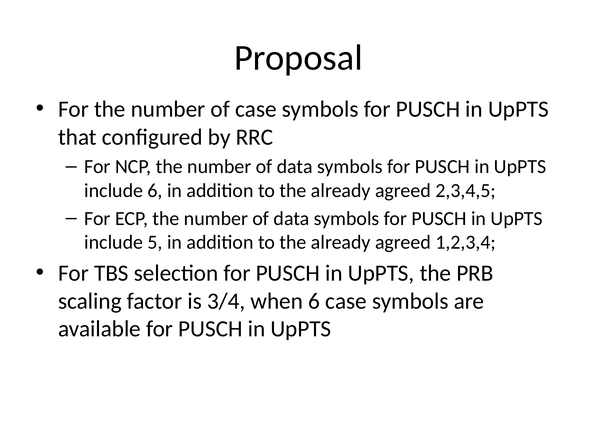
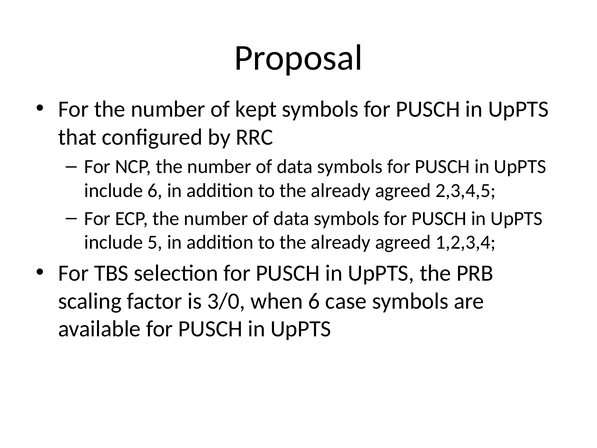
of case: case -> kept (256, 109)
3/4: 3/4 -> 3/0 (226, 301)
